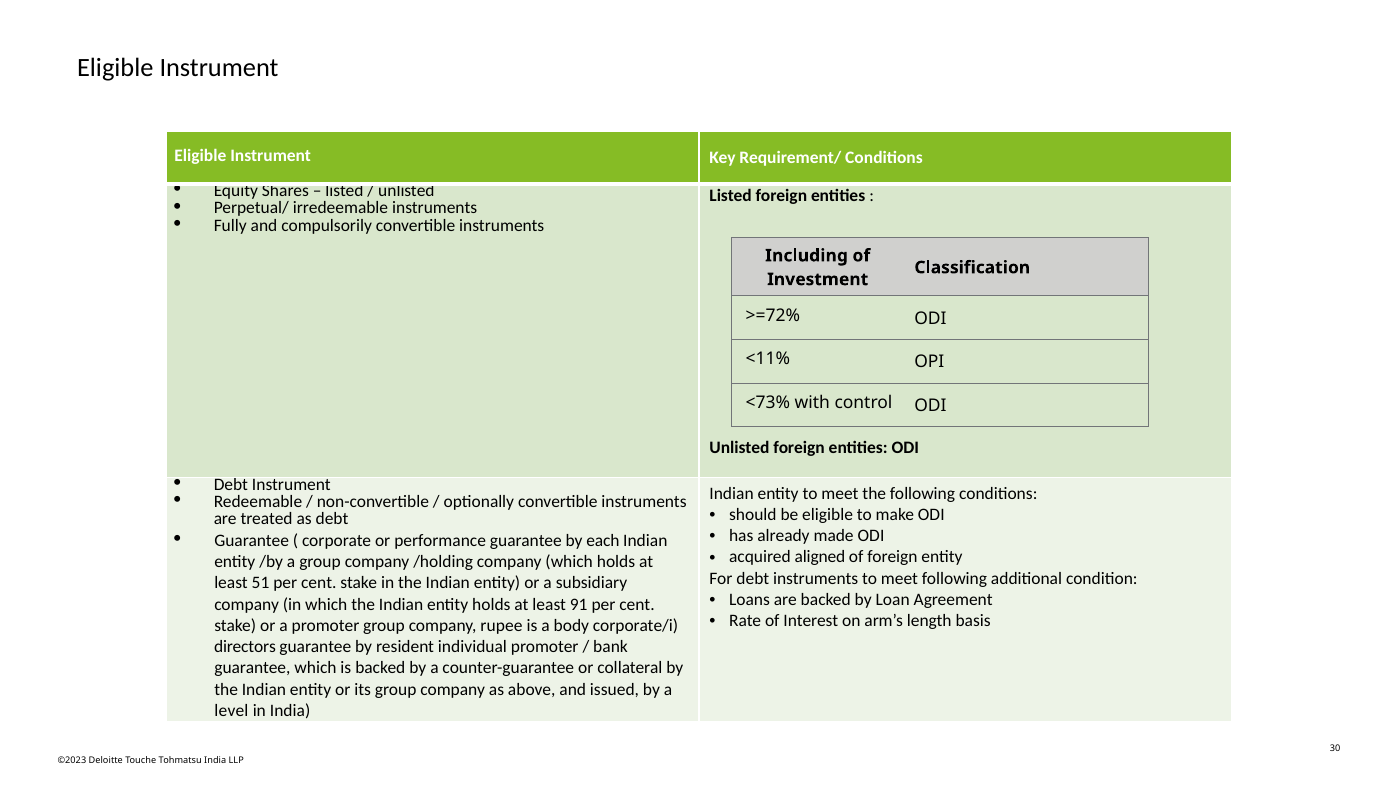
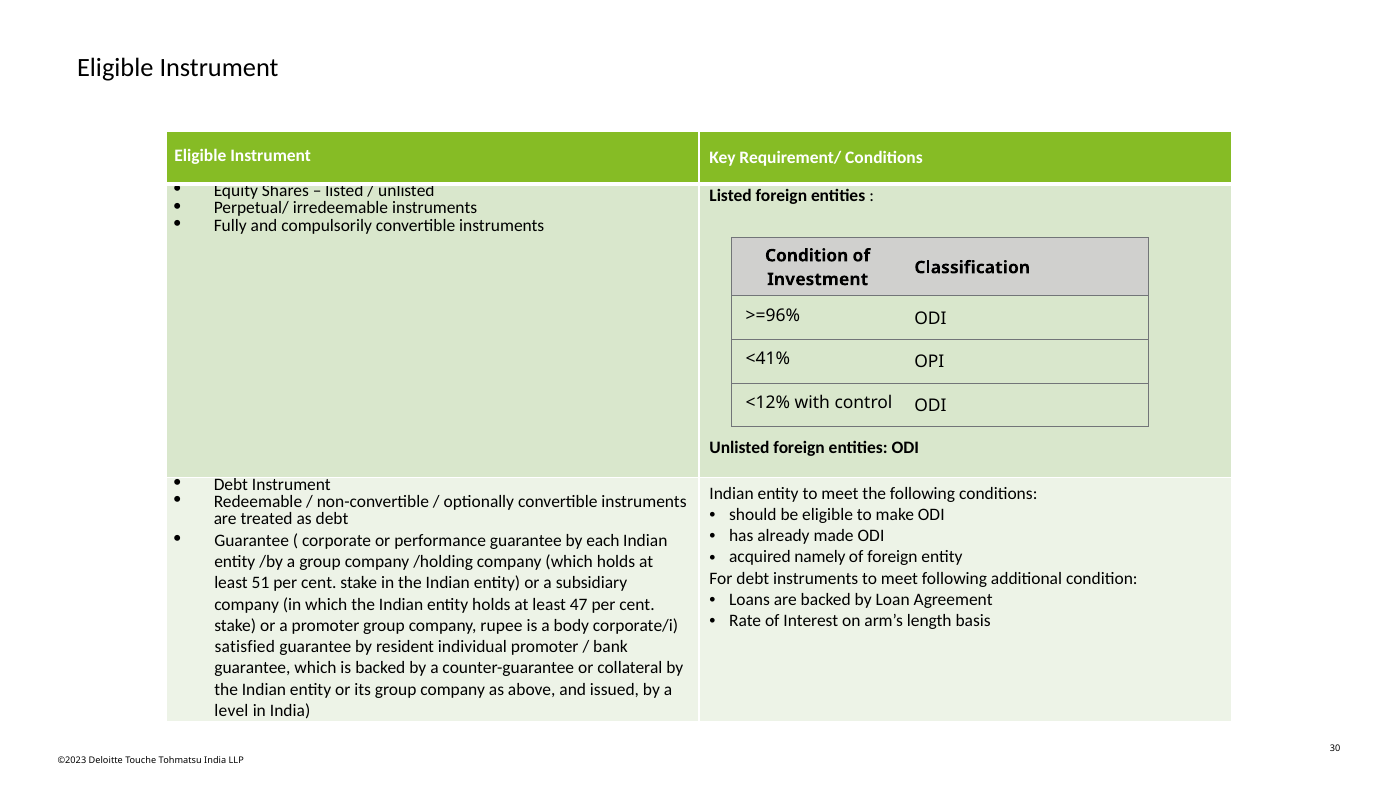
Including: Including -> Condition (807, 256)
>=72%: >=72% -> >=96% (773, 315)
<11%: <11% -> <41% (768, 359)
<73%: <73% -> <12% (768, 403)
aligned: aligned -> namely (820, 557)
91: 91 -> 47 (579, 605)
directors: directors -> satisfied (245, 647)
